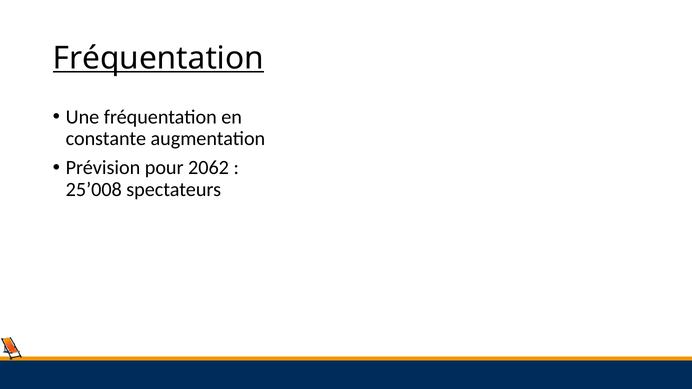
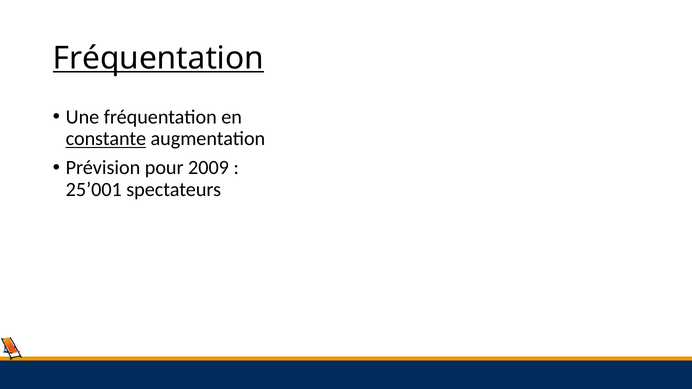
constante underline: none -> present (106, 139)
2062: 2062 -> 2009 (209, 168)
25’008: 25’008 -> 25’001 (94, 190)
